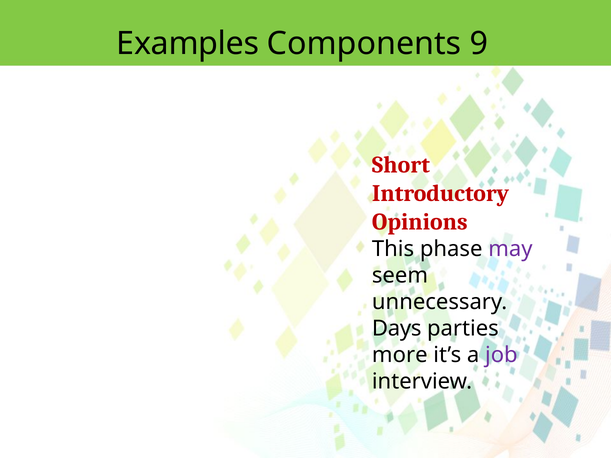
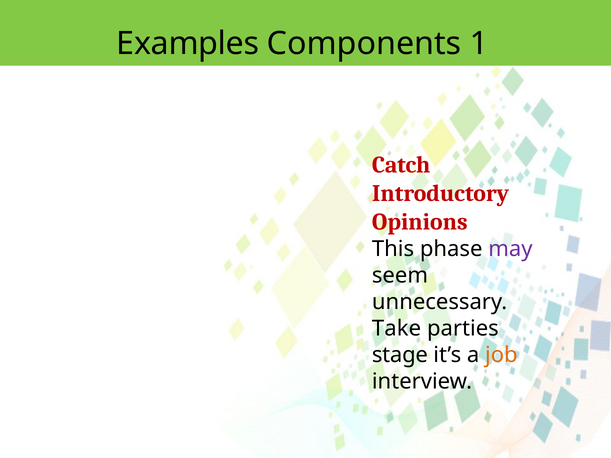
9: 9 -> 1 (479, 44)
Short: Short -> Catch (401, 165)
Days: Days -> Take (397, 329)
more: more -> stage (400, 355)
job colour: purple -> orange (501, 355)
